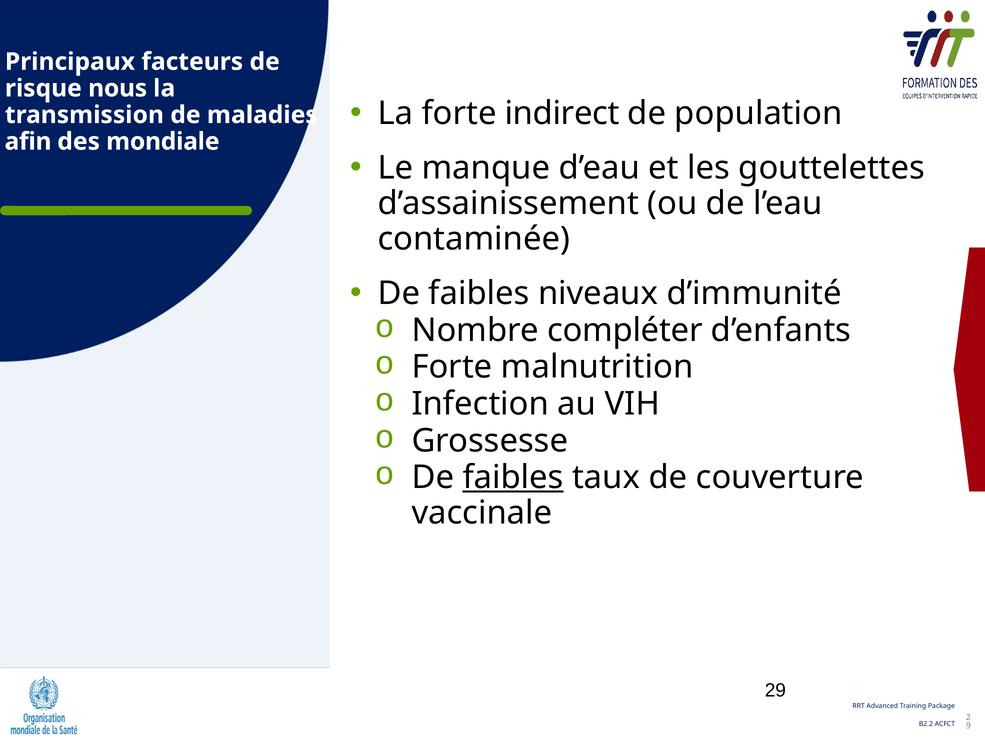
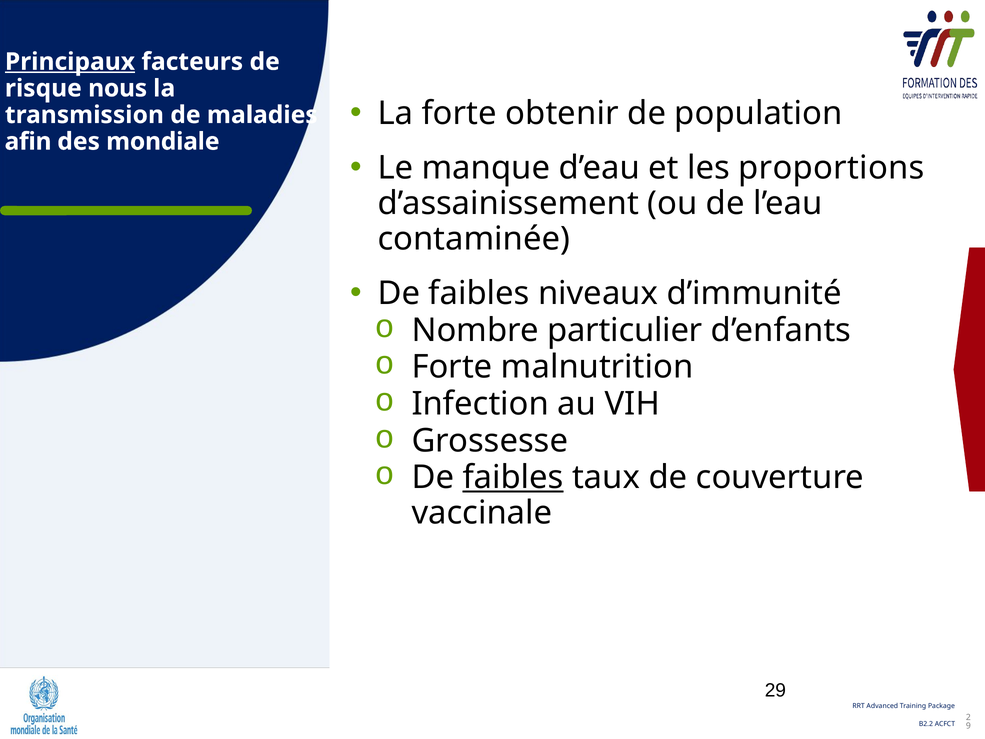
Principaux underline: none -> present (70, 62)
indirect: indirect -> obtenir (562, 113)
gouttelettes: gouttelettes -> proportions (831, 168)
compléter: compléter -> particulier (625, 330)
